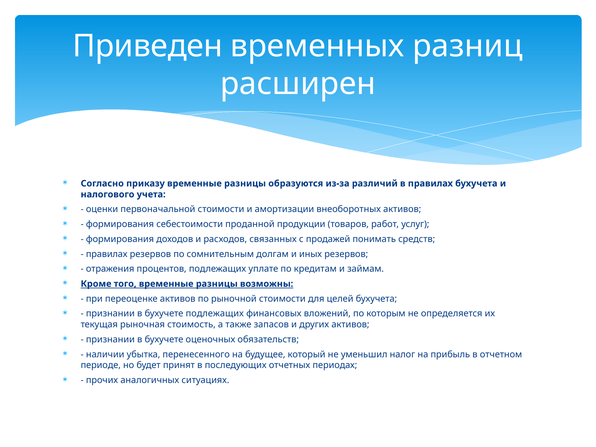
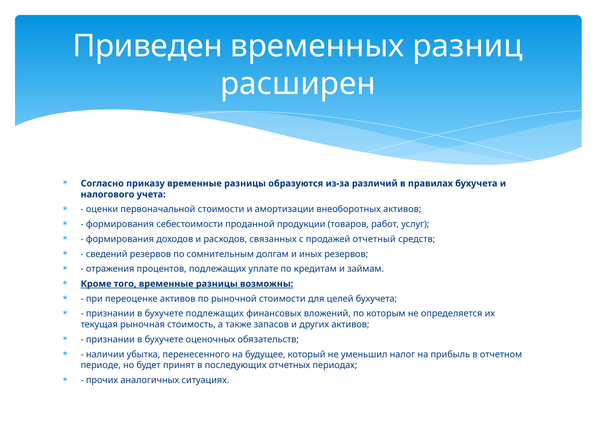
понимать: понимать -> отчетный (374, 239)
правилах: правилах -> сведений (107, 254)
